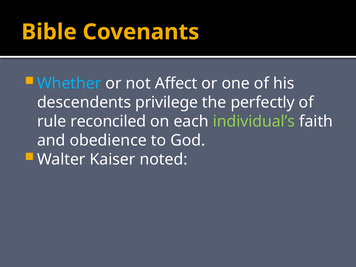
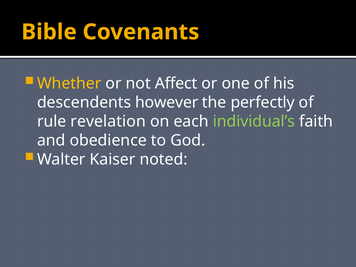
Whether colour: light blue -> yellow (69, 83)
privilege: privilege -> however (167, 102)
reconciled: reconciled -> revelation (108, 121)
